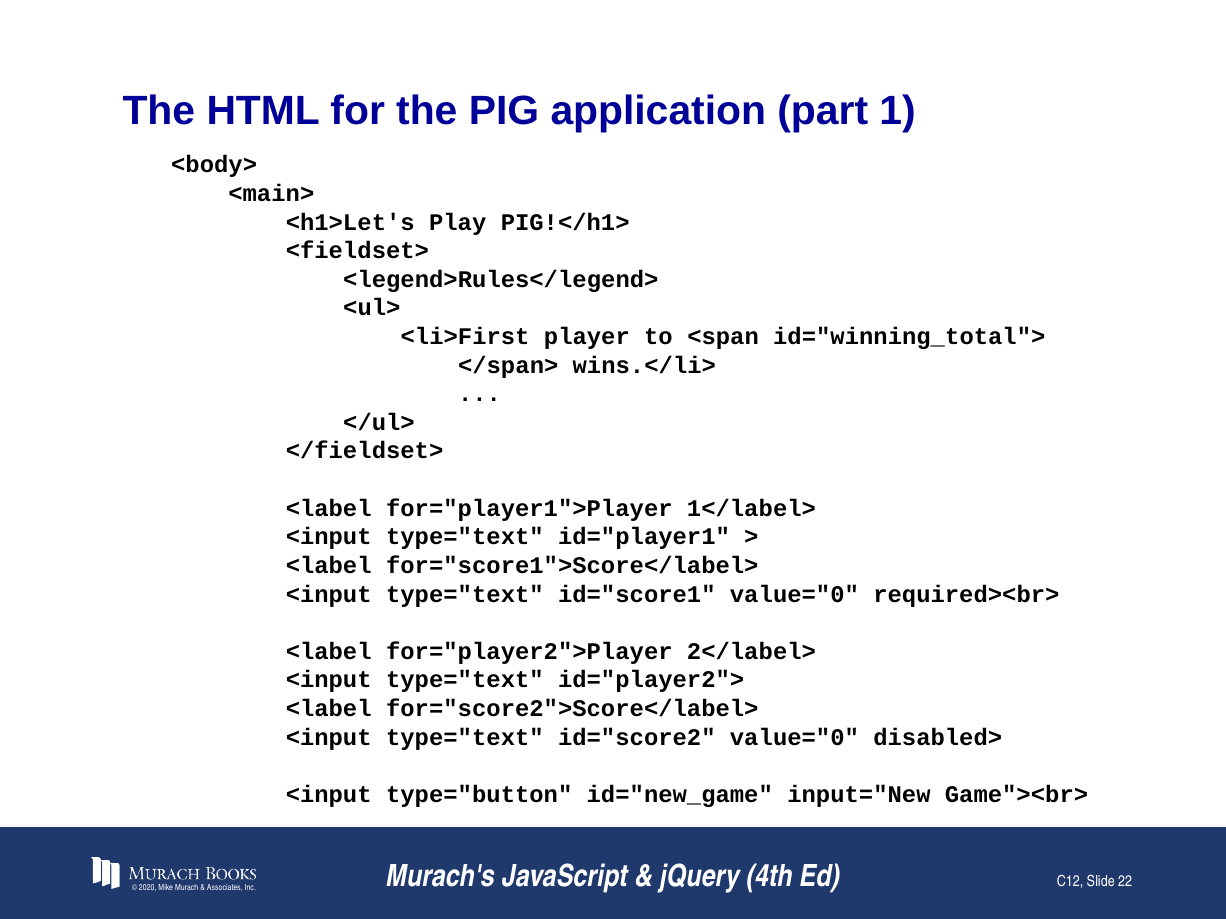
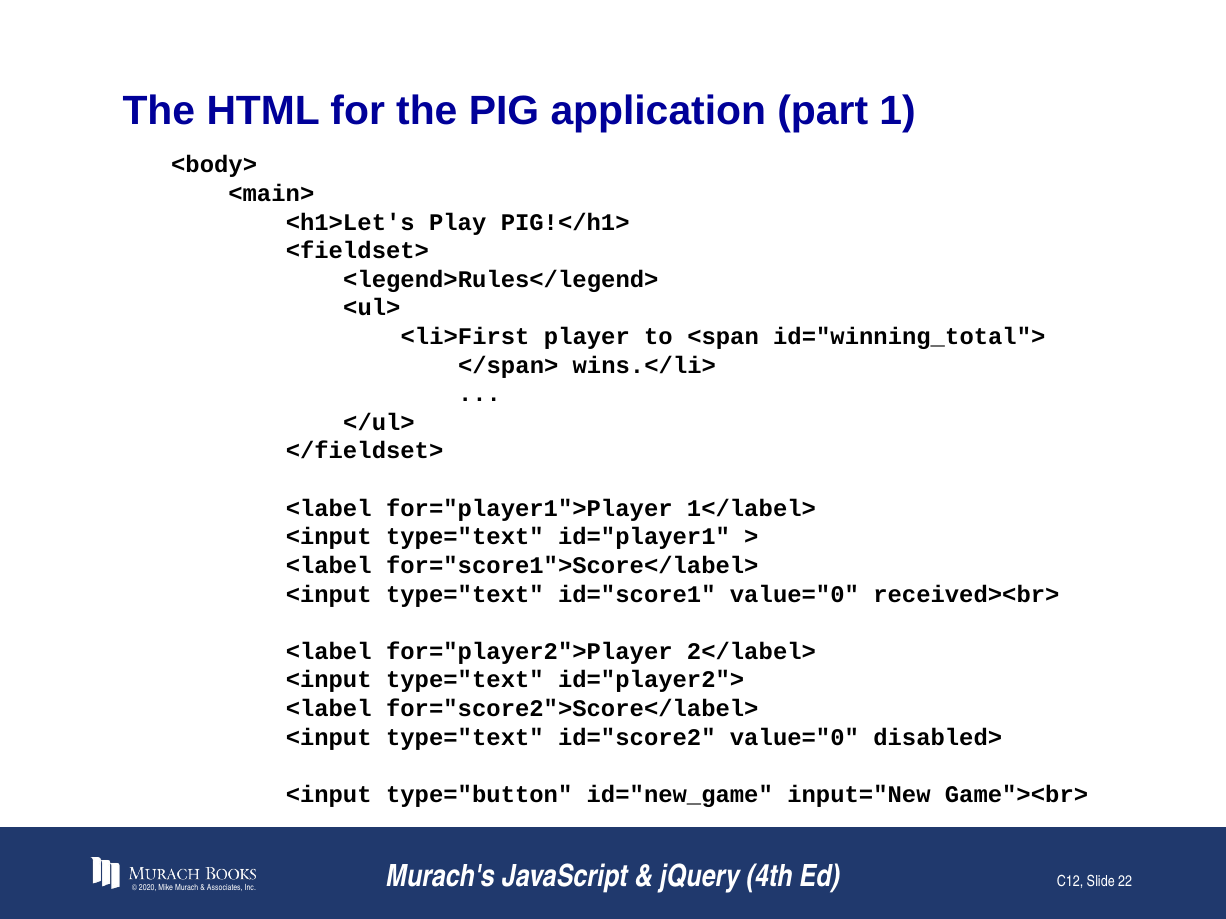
required><br>: required><br> -> received><br> (966, 594)
